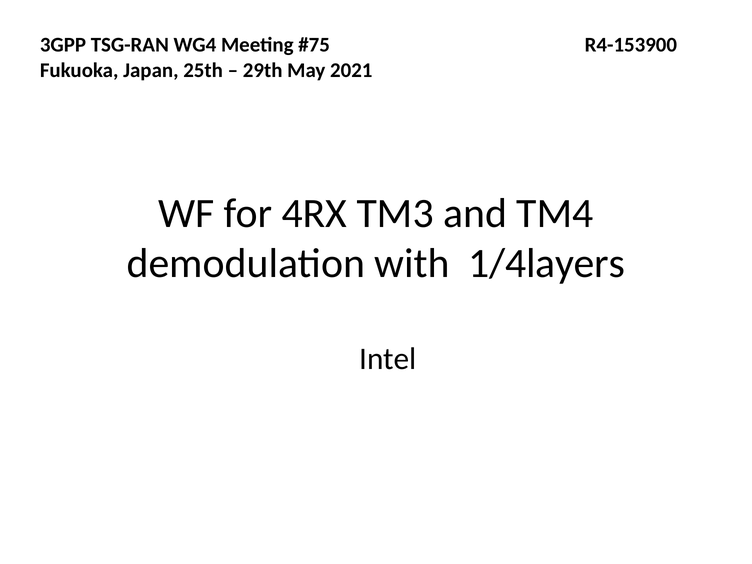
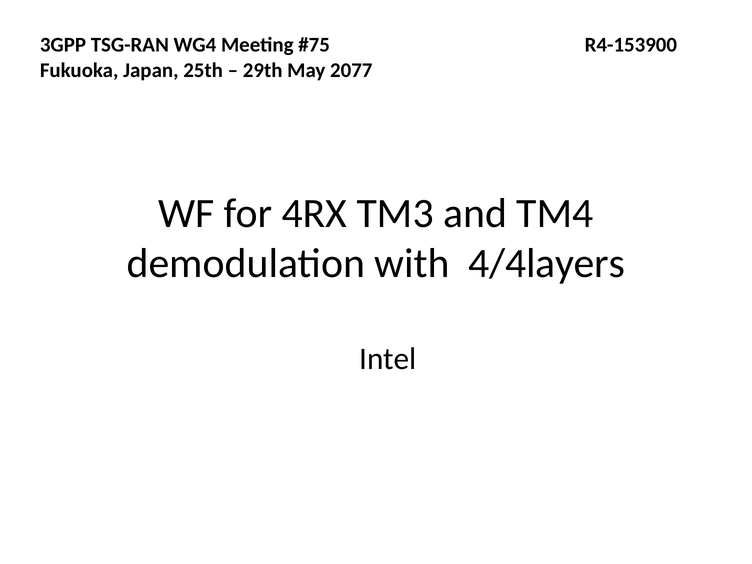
2021: 2021 -> 2077 (351, 70)
1/4layers: 1/4layers -> 4/4layers (547, 264)
